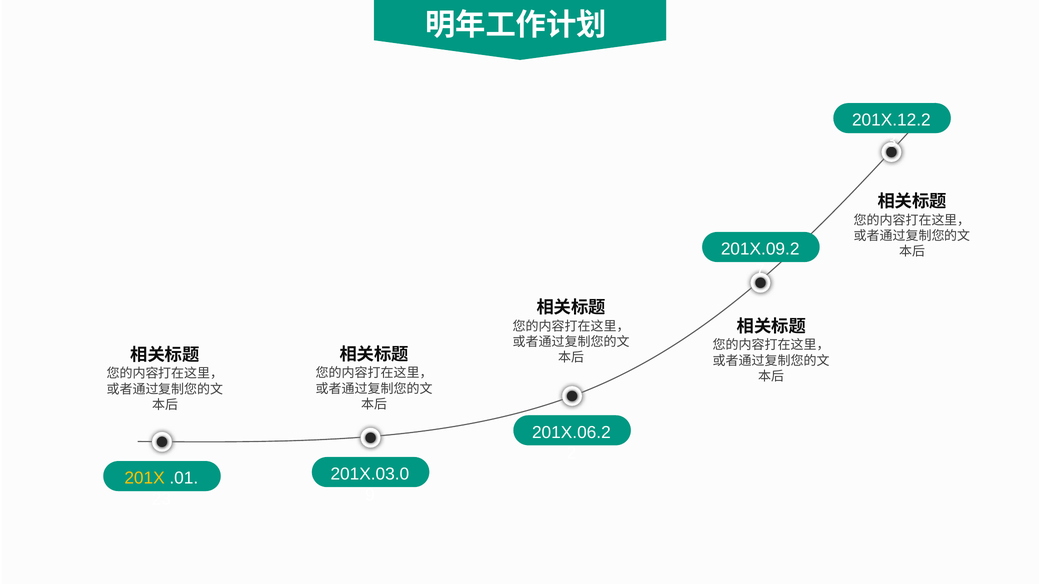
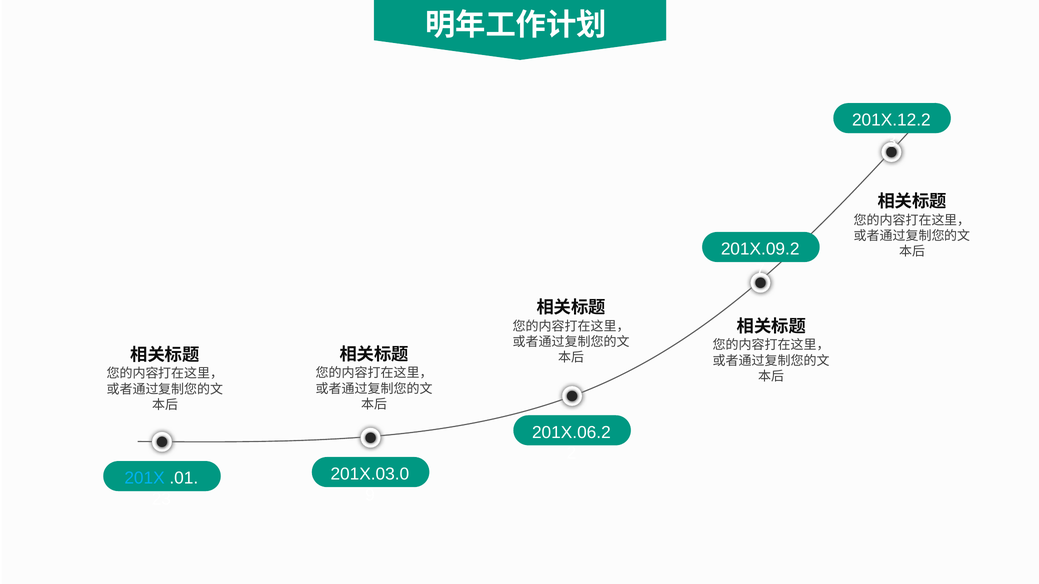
201X colour: yellow -> light blue (145, 478)
